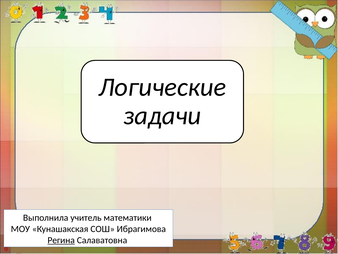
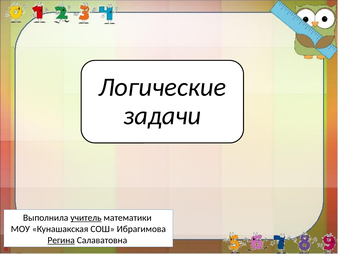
учитель underline: none -> present (86, 217)
